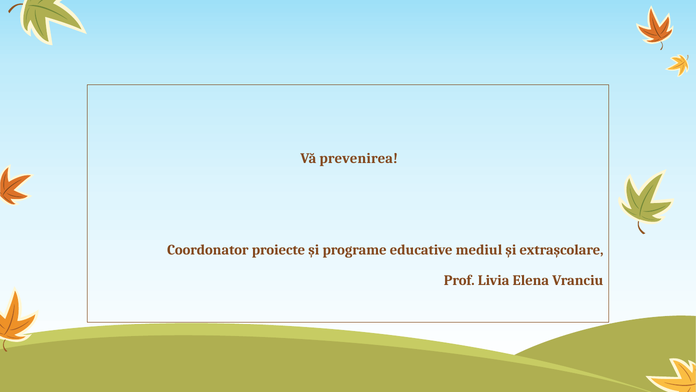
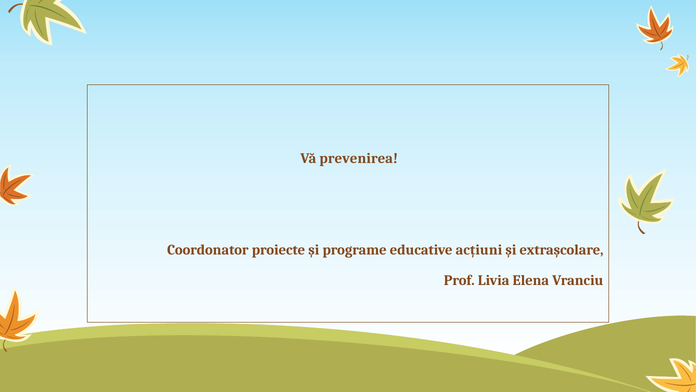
mediul: mediul -> acțiuni (479, 249)
